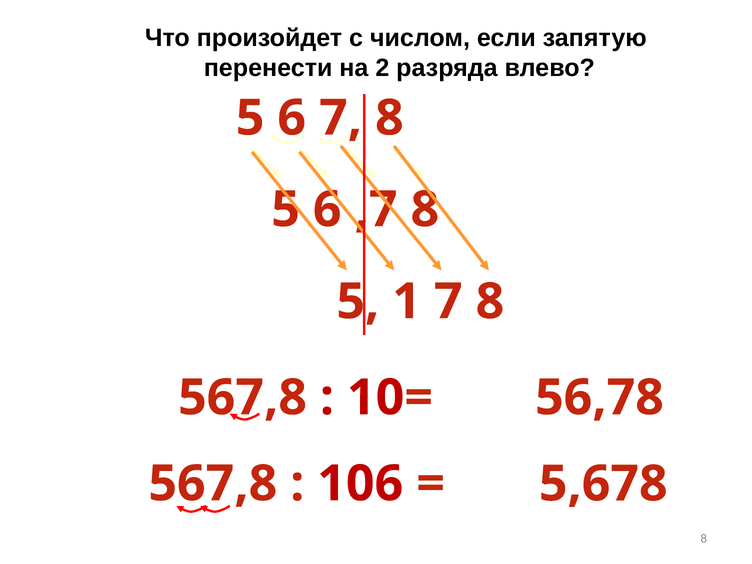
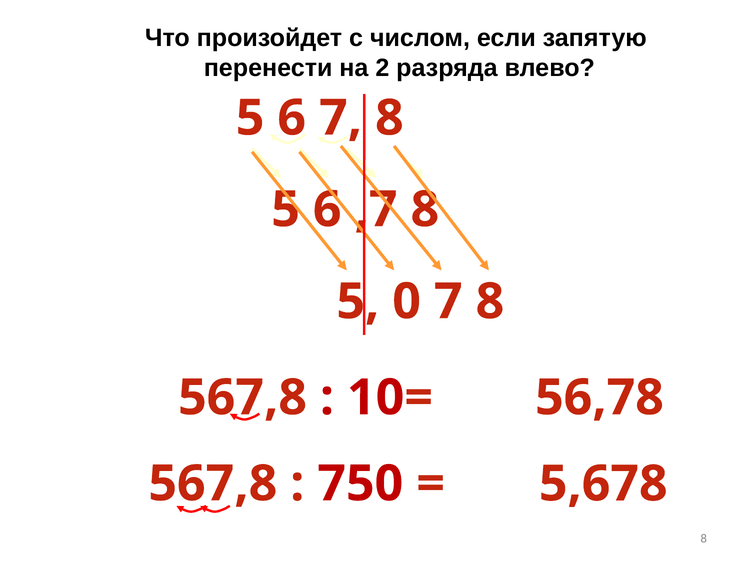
5 1: 1 -> 0 (407, 302)
106: 106 -> 750 (360, 484)
